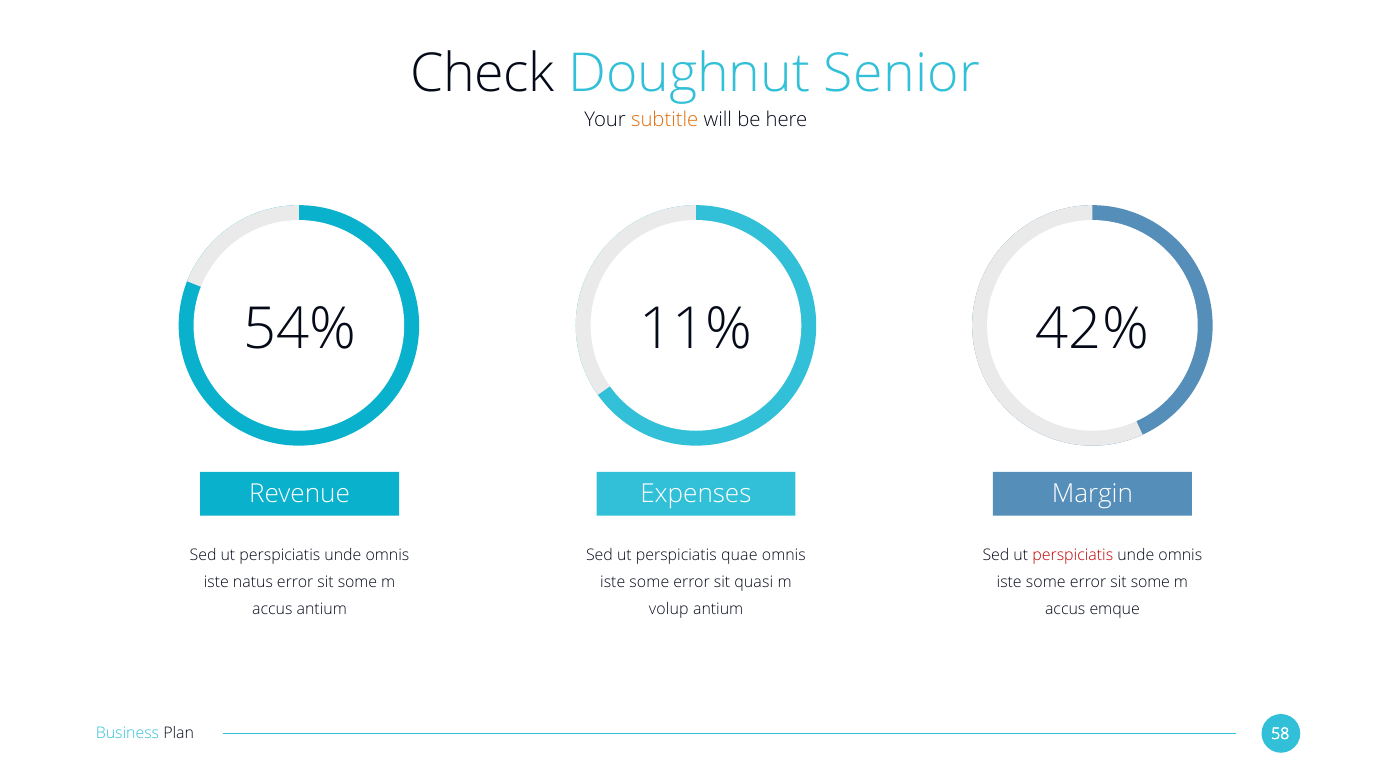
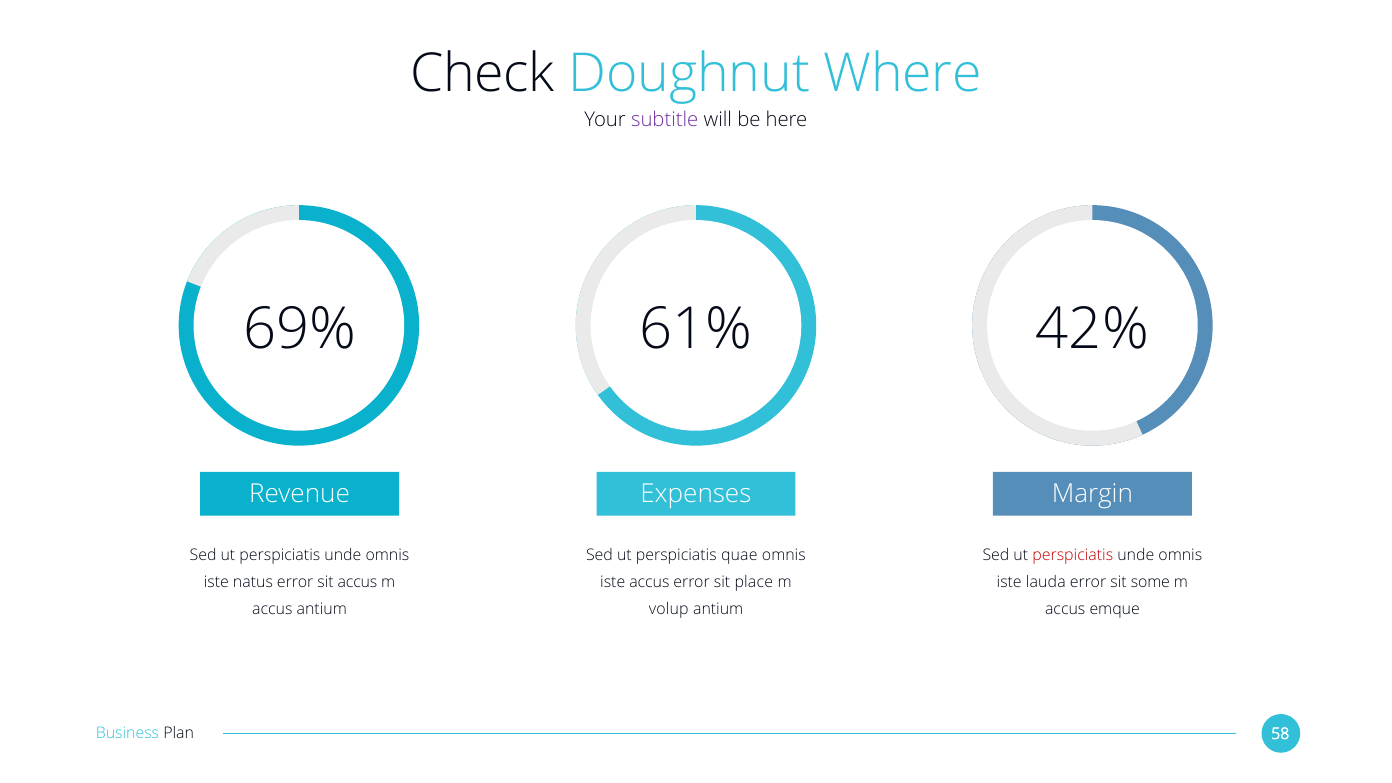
Senior: Senior -> Where (903, 74)
subtitle colour: orange -> purple (665, 120)
54%: 54% -> 69% (300, 329)
11%: 11% -> 61% (696, 329)
natus error sit some: some -> accus (357, 582)
some: some -> accus (649, 582)
quasi: quasi -> place (754, 582)
some: some -> lauda (1046, 582)
